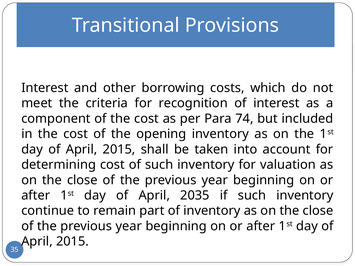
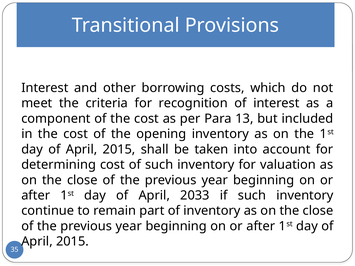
74: 74 -> 13 (244, 119)
2035: 2035 -> 2033 (195, 196)
